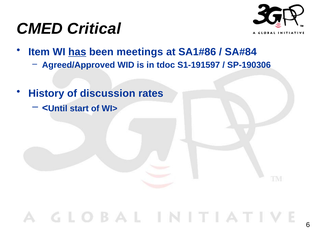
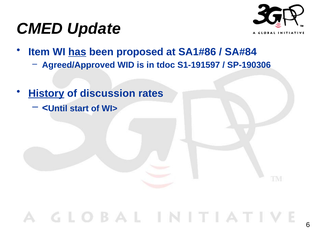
Critical: Critical -> Update (94, 29)
meetings: meetings -> proposed (140, 52)
History underline: none -> present (46, 93)
